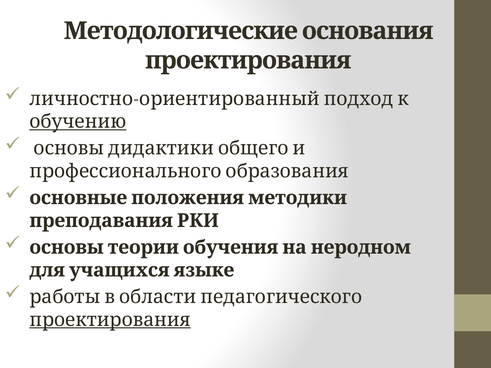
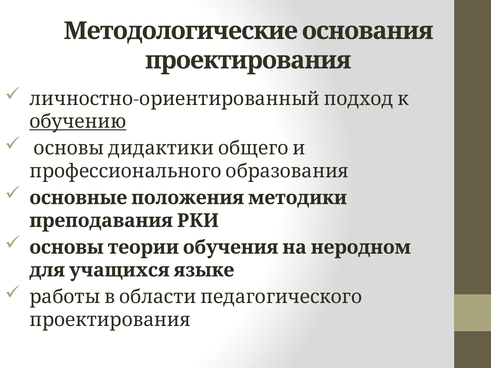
проектирования underline: present -> none (110, 320)
